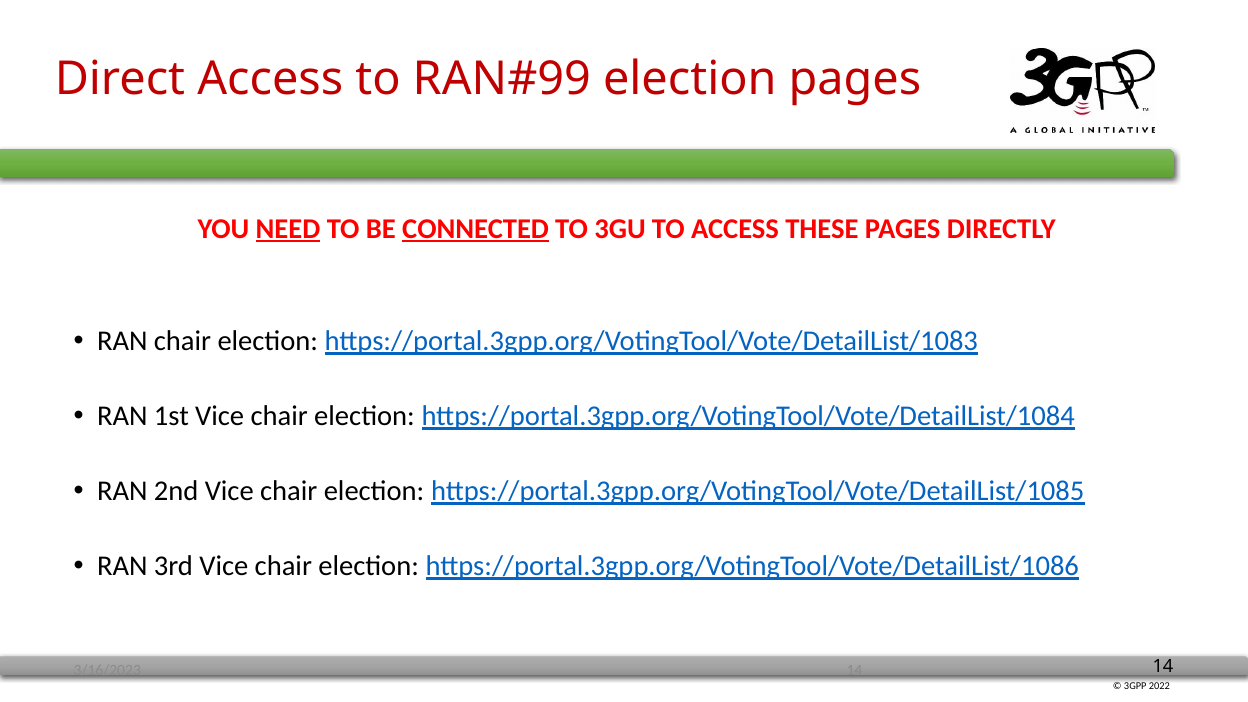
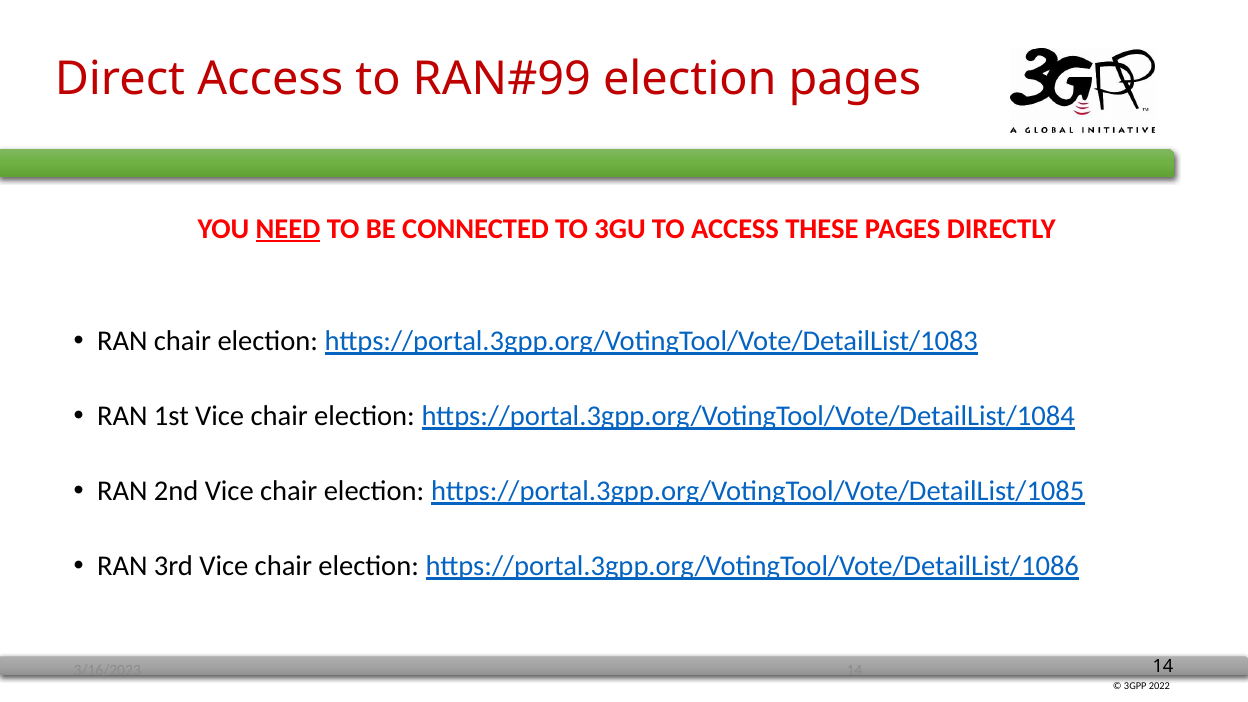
CONNECTED underline: present -> none (476, 229)
